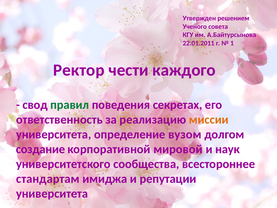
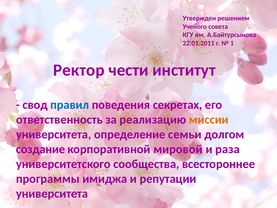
каждого: каждого -> институт (184, 70)
правил colour: green -> blue (70, 105)
вузом: вузом -> семьи (185, 134)
наук: наук -> раза (228, 149)
стандартам: стандартам -> программы (48, 179)
